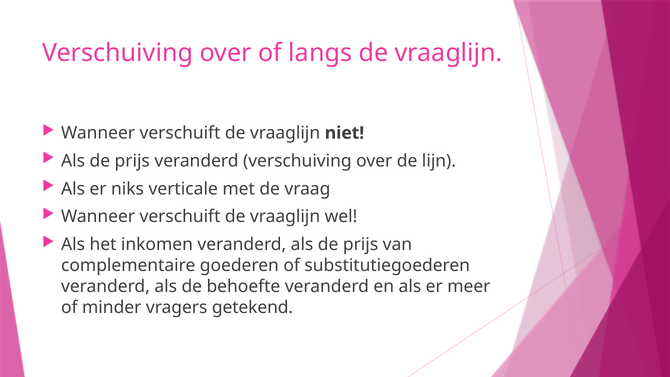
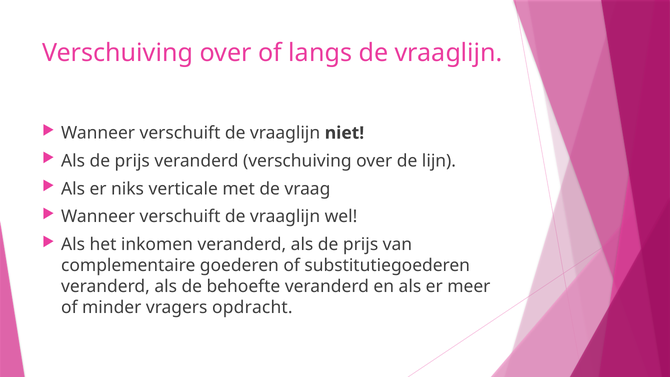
getekend: getekend -> opdracht (252, 307)
